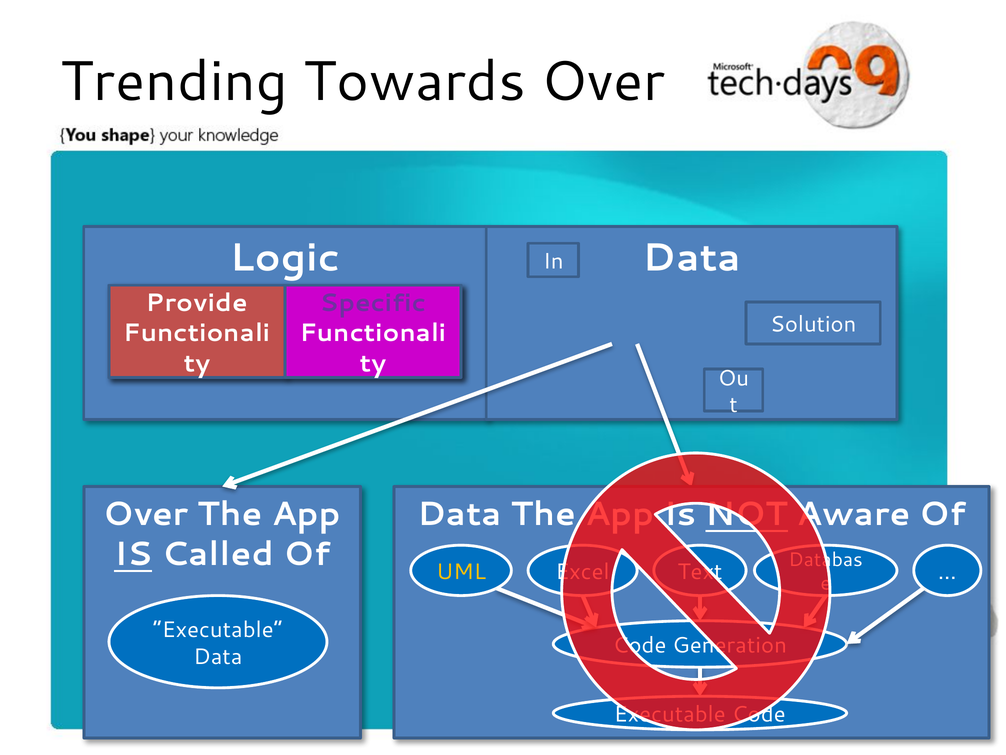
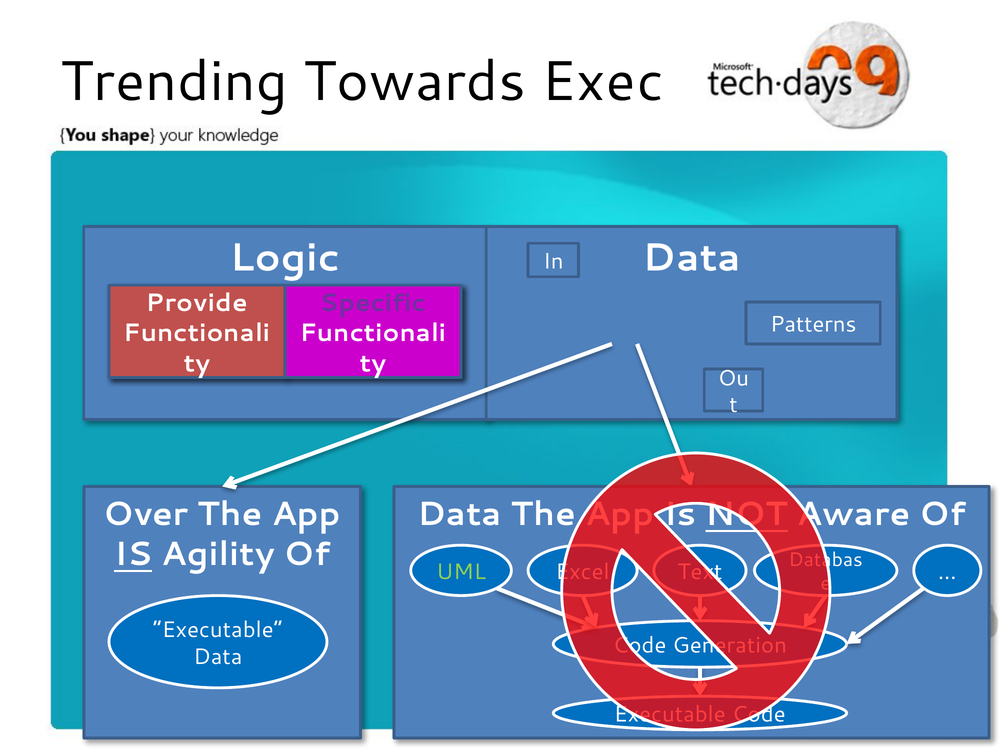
Towards Over: Over -> Exec (603, 82)
Solution: Solution -> Patterns (813, 324)
Called: Called -> Agility (218, 554)
UML colour: yellow -> light green (461, 572)
